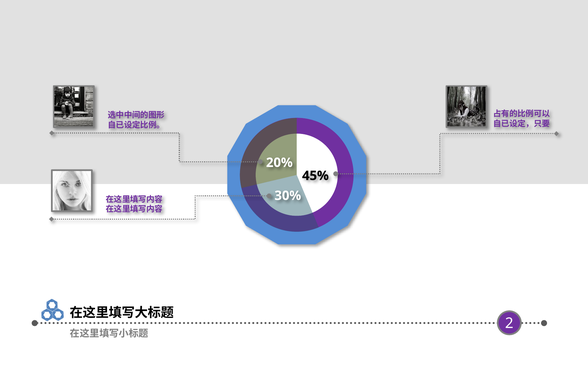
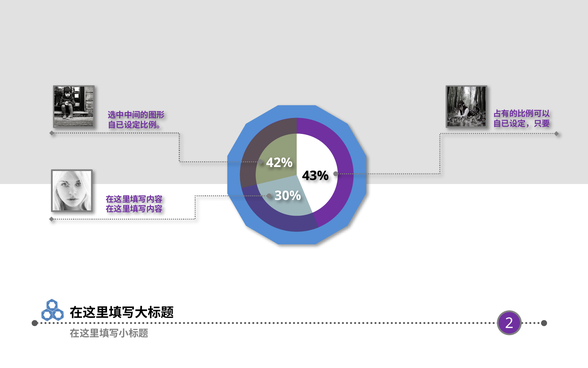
20%: 20% -> 42% (279, 162)
45%: 45% -> 43% (315, 175)
